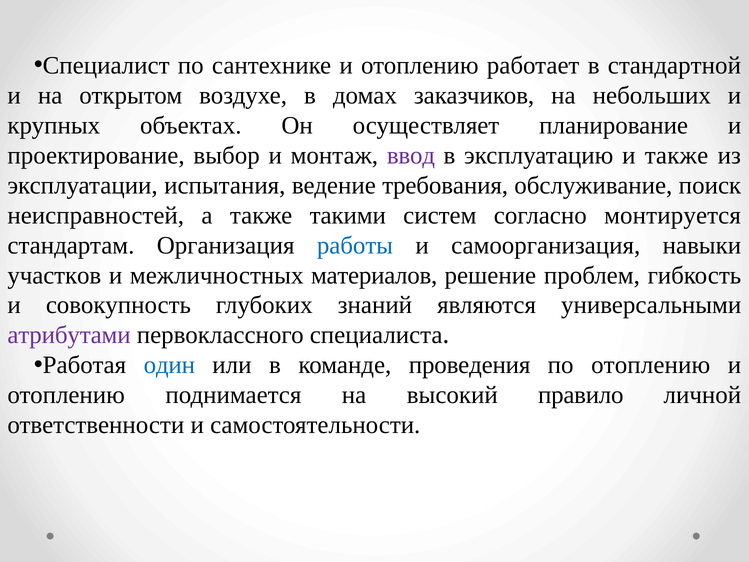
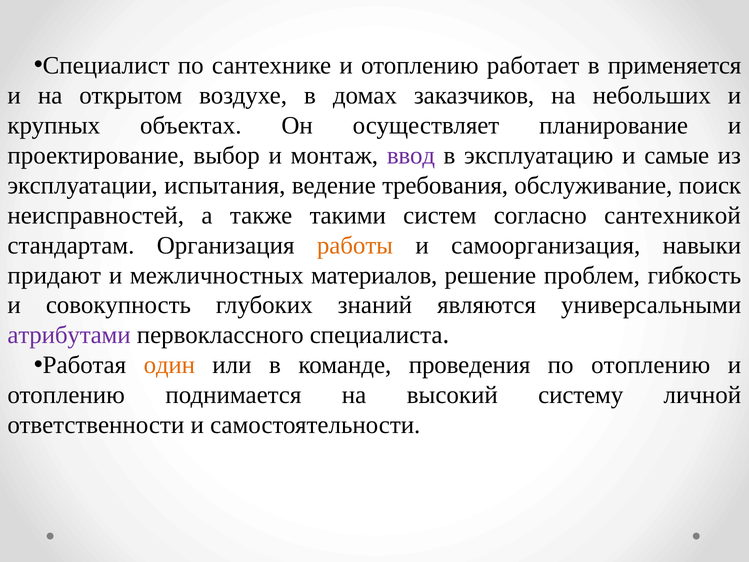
стандартной: стандартной -> применяется (675, 65)
и также: также -> самые (677, 155)
монтируется: монтируется -> сантехникой (673, 215)
работы colour: blue -> orange (355, 245)
участков: участков -> придают (54, 275)
один colour: blue -> orange (169, 365)
правило: правило -> систему (581, 395)
